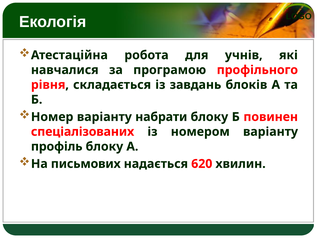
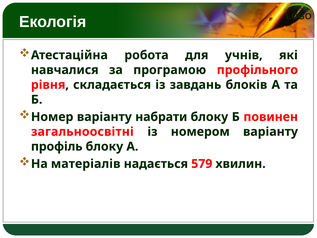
спеціалізованих: спеціалізованих -> загальноосвітні (82, 132)
письмових: письмових -> матеріалів (86, 164)
620: 620 -> 579 (202, 164)
